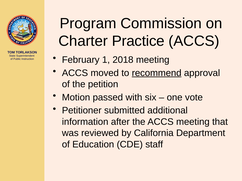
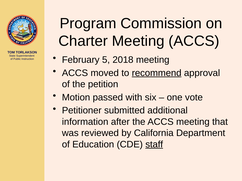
Charter Practice: Practice -> Meeting (138, 41)
1: 1 -> 5 (106, 60)
staff underline: none -> present (154, 145)
